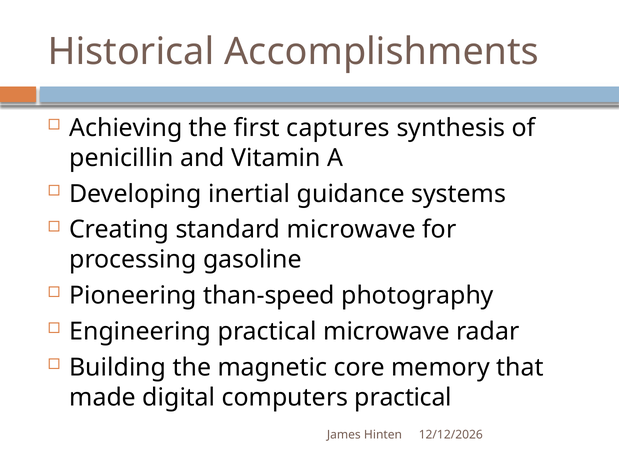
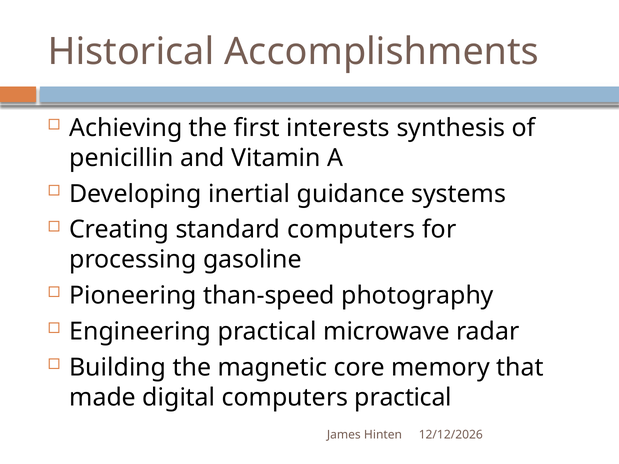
captures: captures -> interests (338, 128)
standard microwave: microwave -> computers (351, 230)
